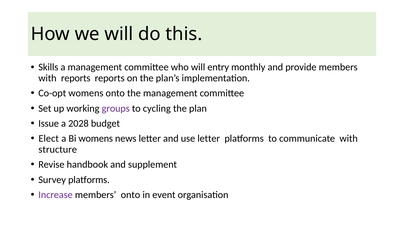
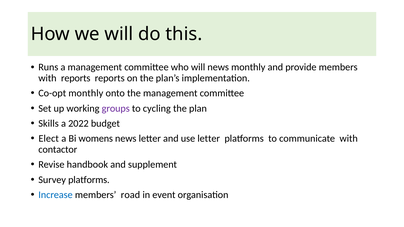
Skills: Skills -> Runs (48, 67)
will entry: entry -> news (218, 67)
Co-opt womens: womens -> monthly (86, 93)
Issue: Issue -> Skills (49, 124)
2028: 2028 -> 2022 (78, 124)
structure: structure -> contactor (58, 150)
Increase colour: purple -> blue (56, 195)
members onto: onto -> road (130, 195)
